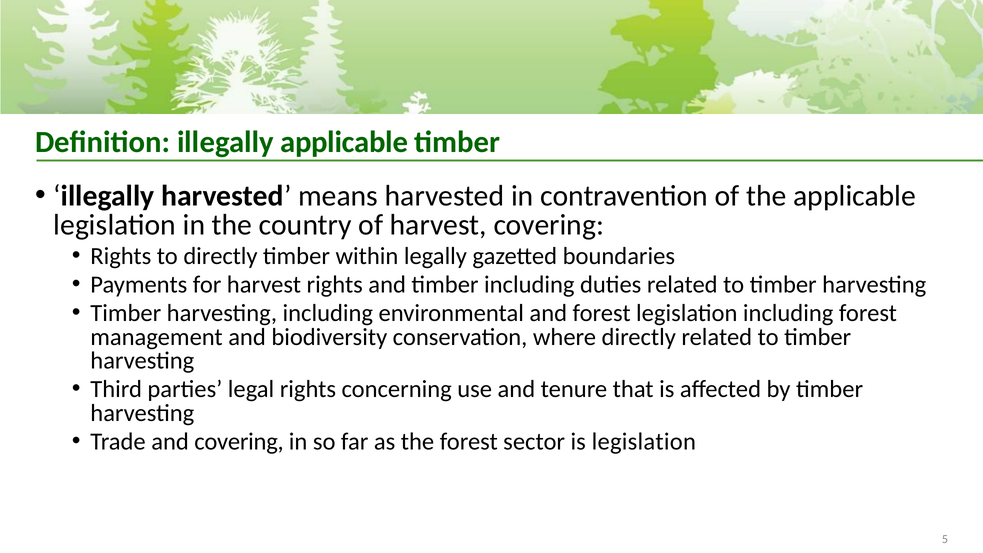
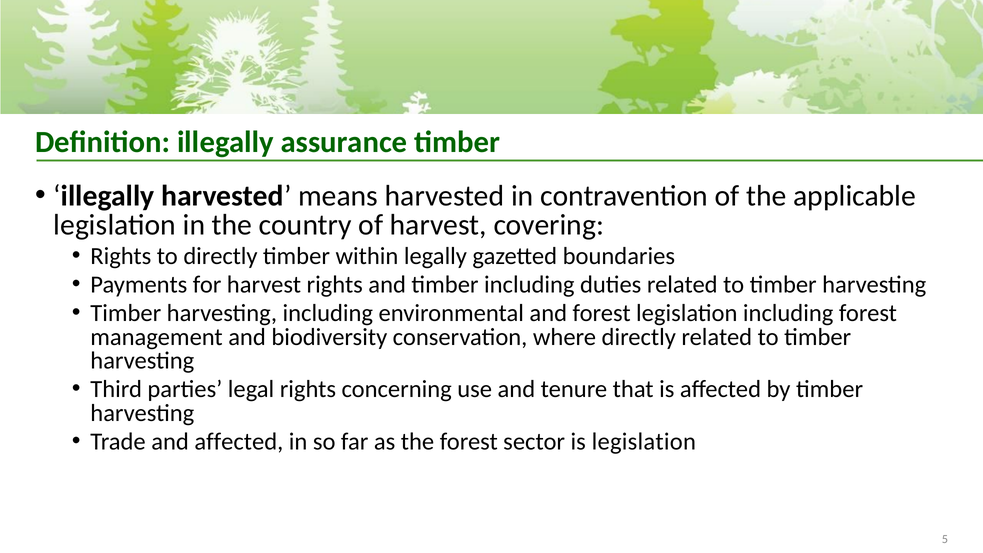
illegally applicable: applicable -> assurance (344, 142)
and covering: covering -> affected (239, 442)
